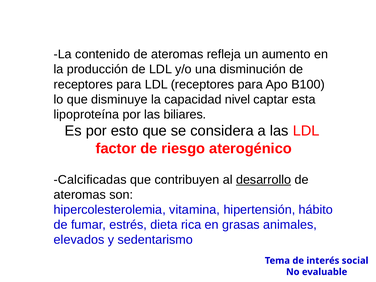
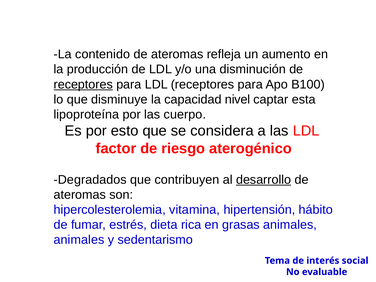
receptores underline: none -> present (83, 84)
biliares: biliares -> cuerpo (185, 114)
Calcificadas: Calcificadas -> Degradados (90, 180)
elevados: elevados -> animales (79, 240)
